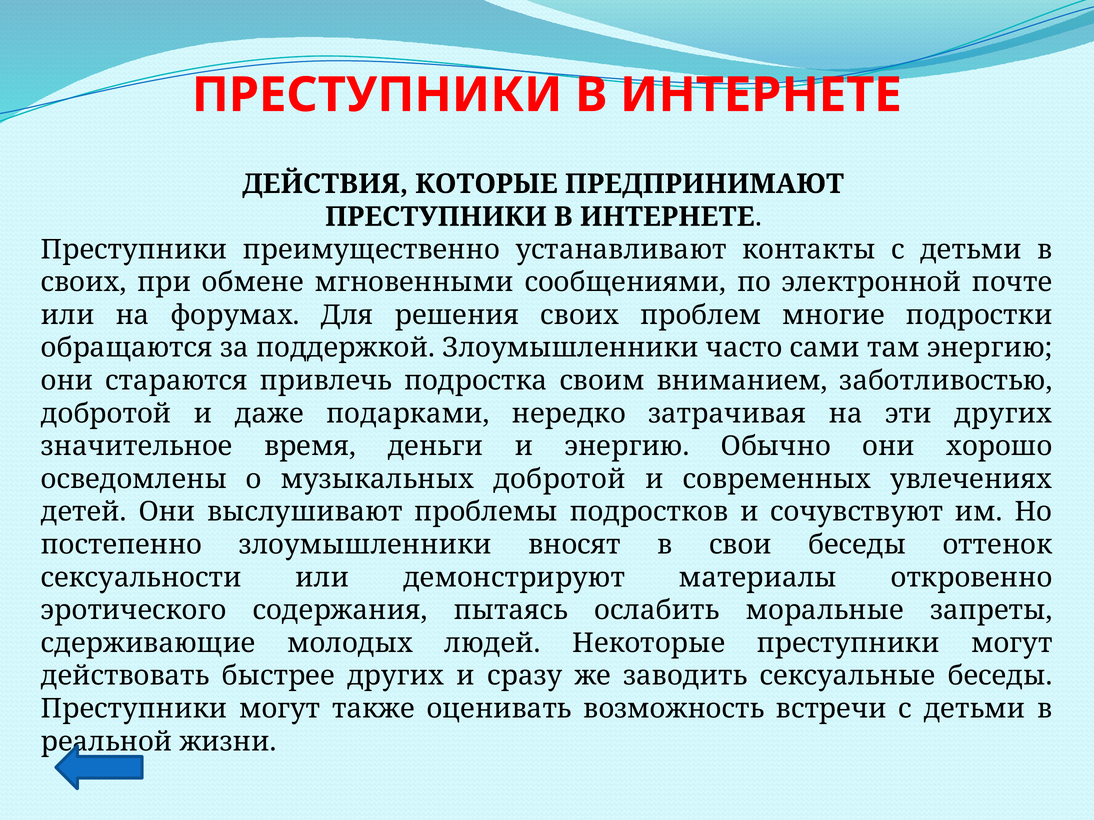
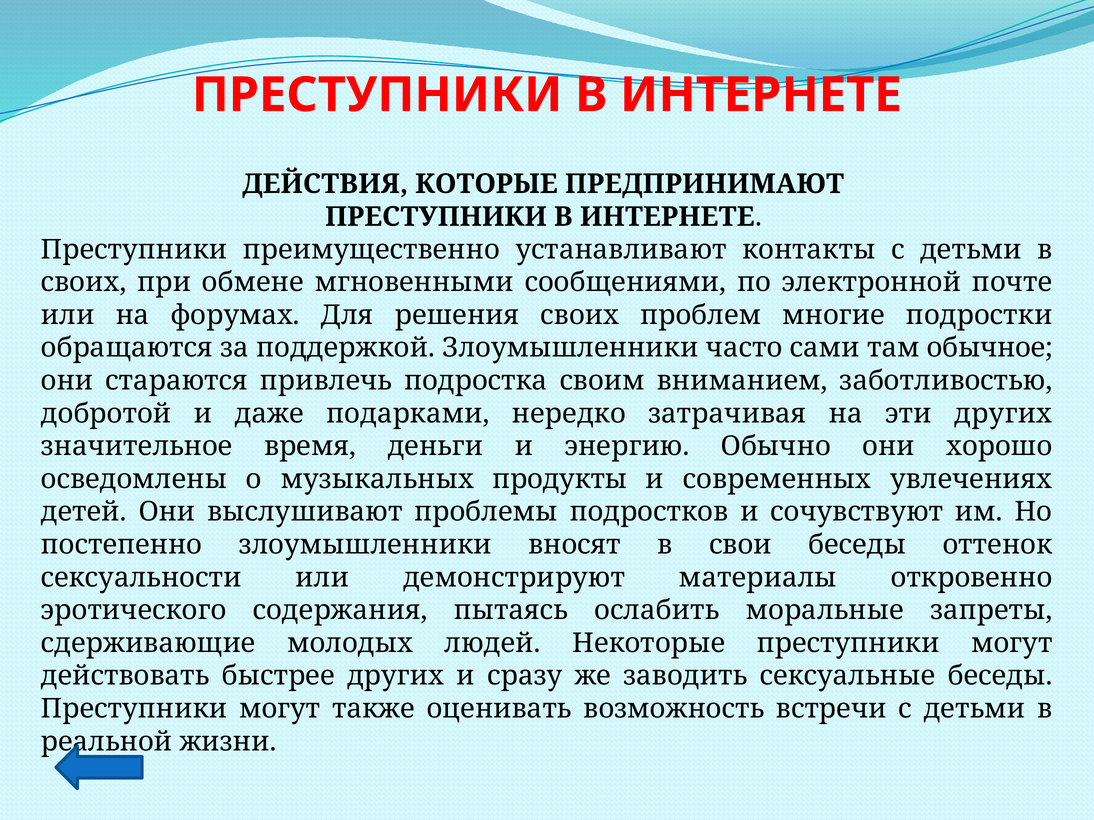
там энергию: энергию -> обычное (990, 348)
музыкальных добротой: добротой -> продукты (560, 479)
